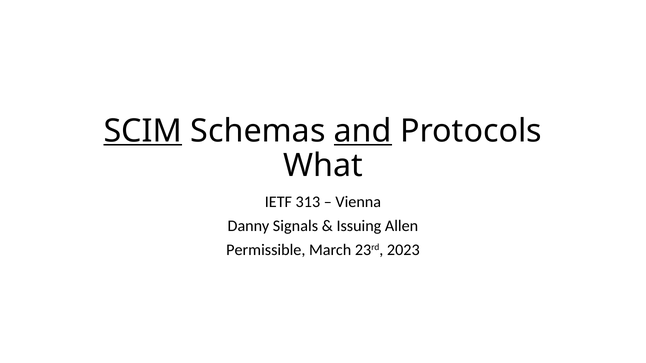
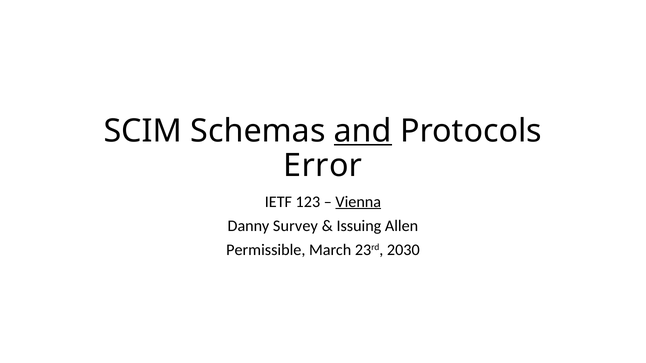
SCIM underline: present -> none (143, 131)
What: What -> Error (323, 166)
313: 313 -> 123 (308, 202)
Vienna underline: none -> present (358, 202)
Signals: Signals -> Survey (295, 226)
2023: 2023 -> 2030 (403, 250)
